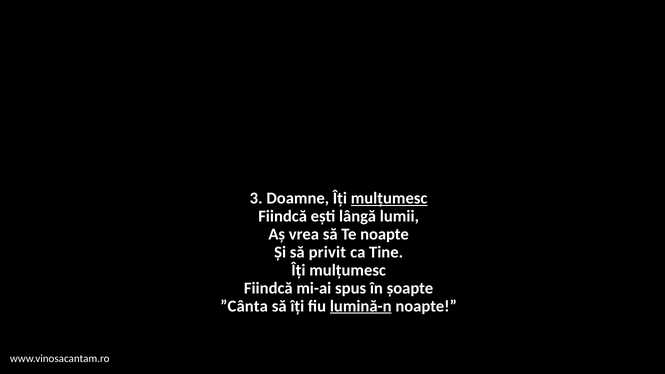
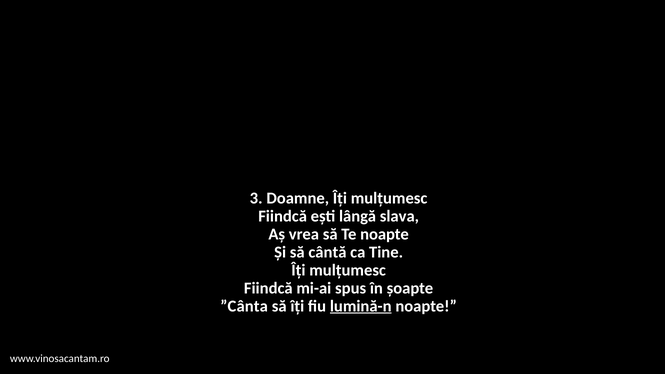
mulțumesc underline: present -> none (389, 198)
lumii: lumii -> slava (399, 216)
privit: privit -> cântă (327, 252)
